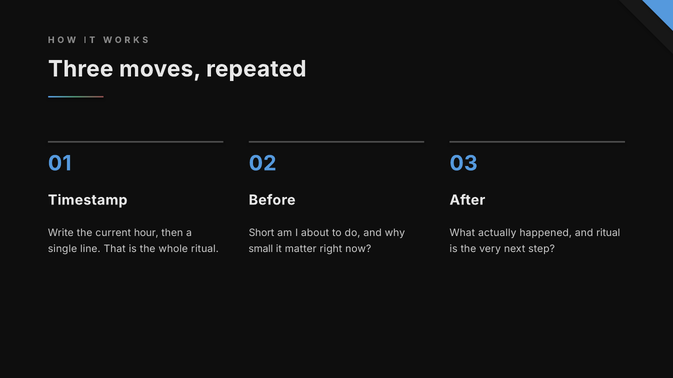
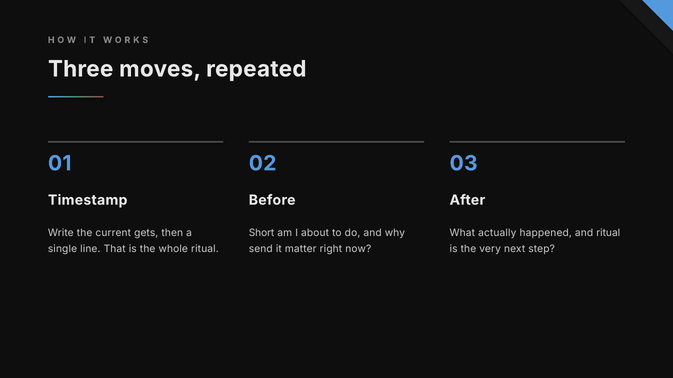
hour: hour -> gets (146, 233)
small: small -> send (261, 249)
